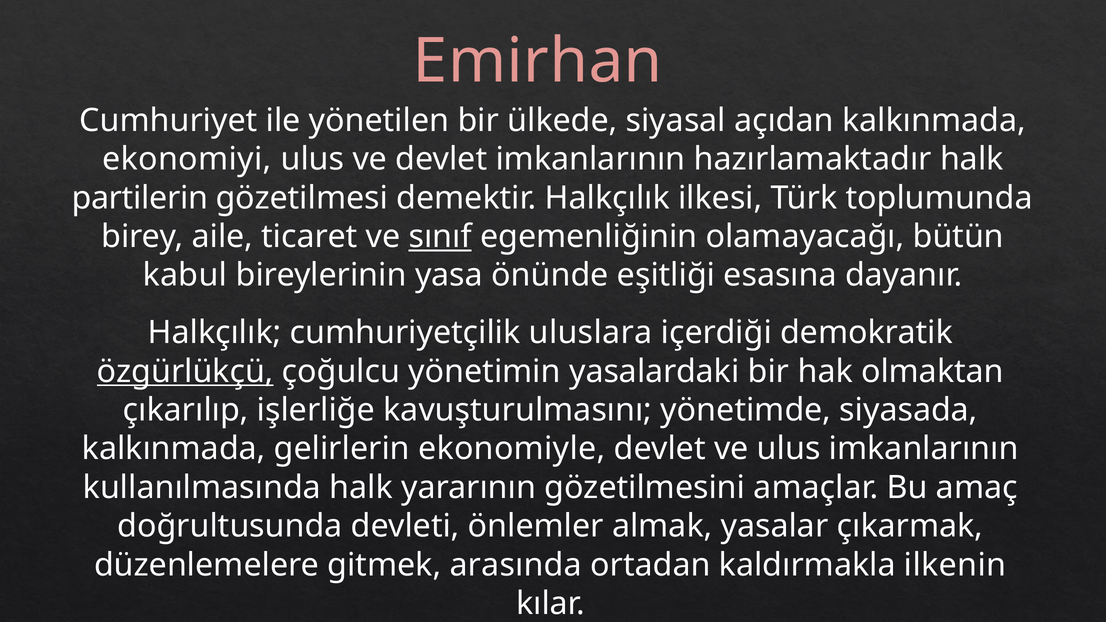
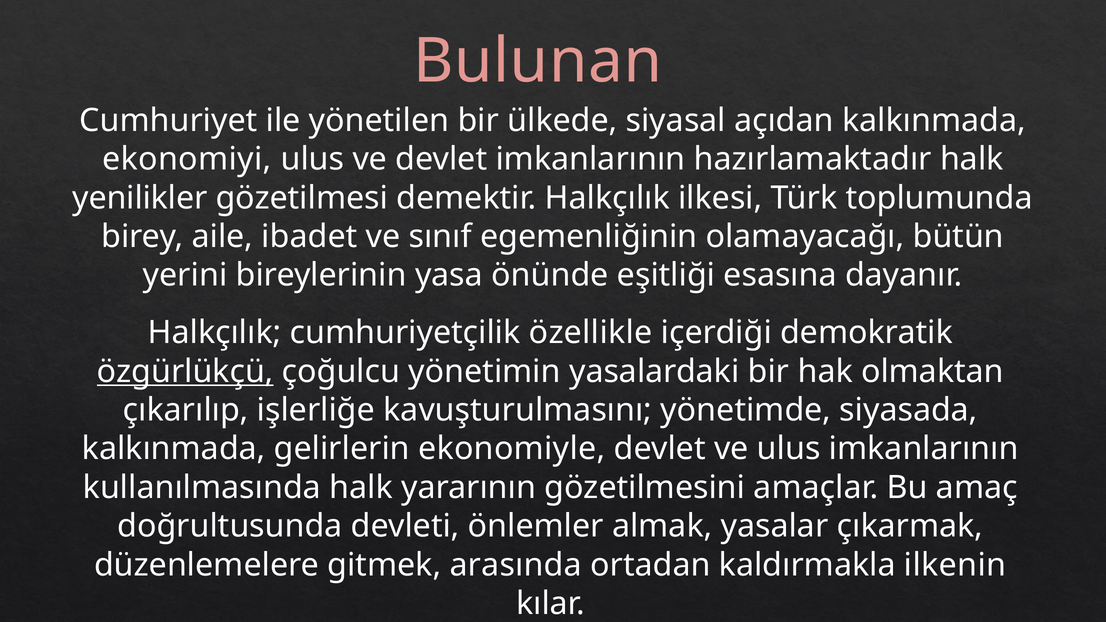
Emirhan: Emirhan -> Bulunan (538, 61)
partilerin: partilerin -> yenilikler (140, 198)
ticaret: ticaret -> ibadet (309, 237)
sınıf underline: present -> none (440, 237)
kabul: kabul -> yerini (185, 275)
uluslara: uluslara -> özellikle (591, 333)
